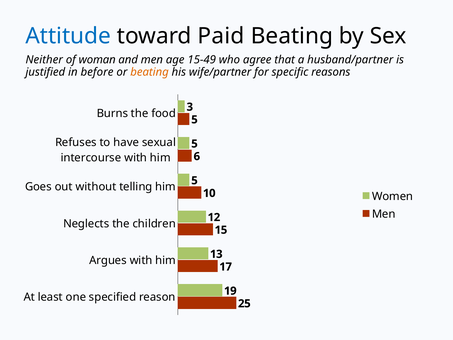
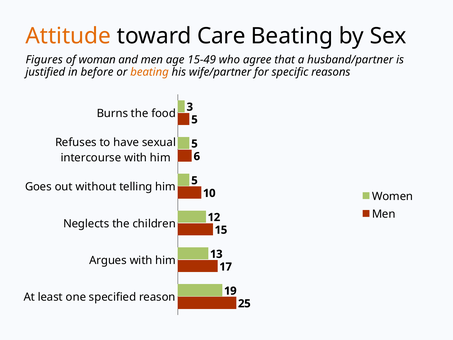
Attitude colour: blue -> orange (68, 36)
Paid: Paid -> Care (221, 36)
Neither: Neither -> Figures (44, 60)
